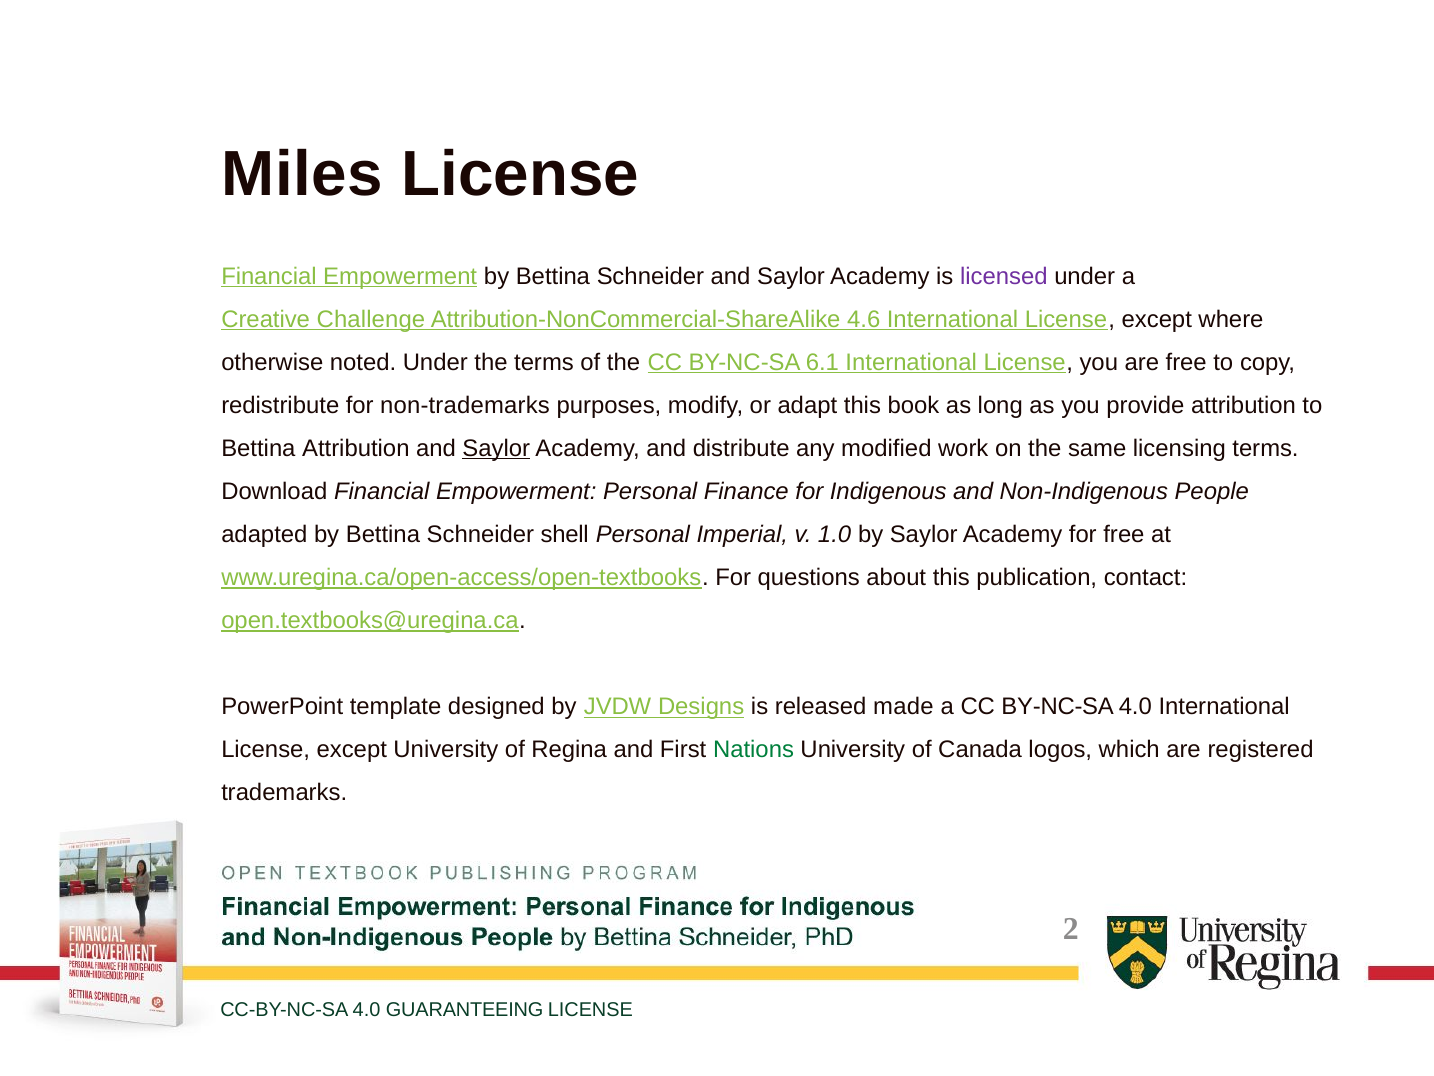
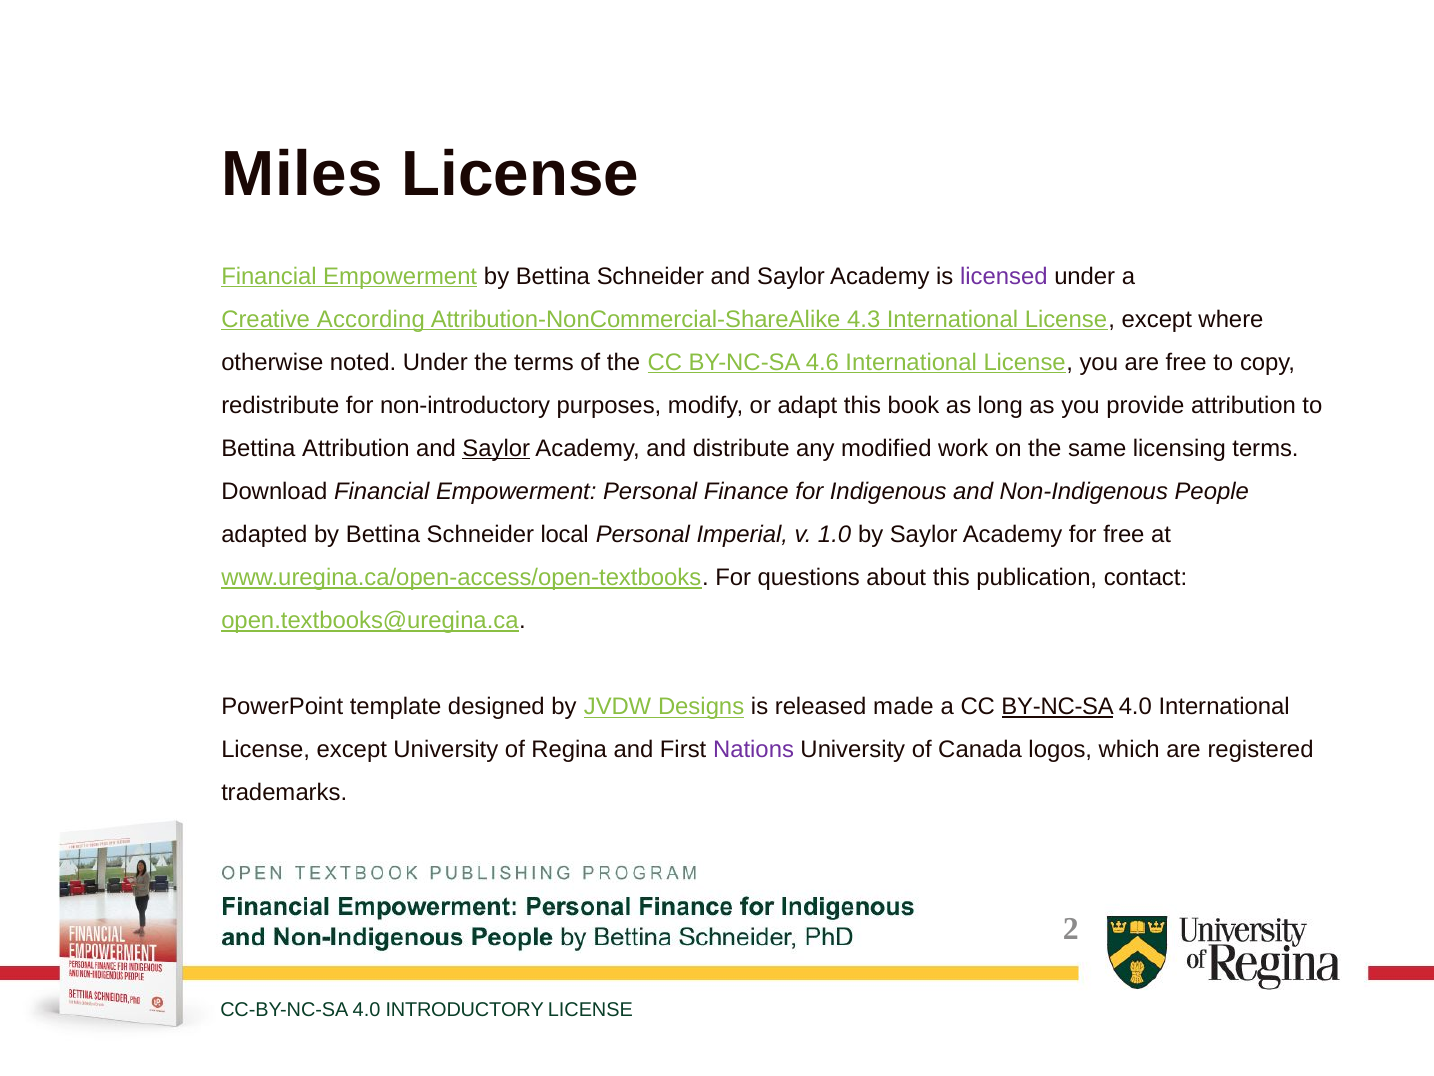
Challenge: Challenge -> According (371, 319)
4.6: 4.6 -> 4.3 (864, 319)
6.1: 6.1 -> 4.6 (822, 362)
non-trademarks: non-trademarks -> non-introductory (465, 405)
shell: shell -> local (565, 534)
BY-NC-SA underline: none -> present (1058, 706)
Nations colour: green -> purple (754, 749)
GUARANTEEING: GUARANTEEING -> INTRODUCTORY (465, 1009)
